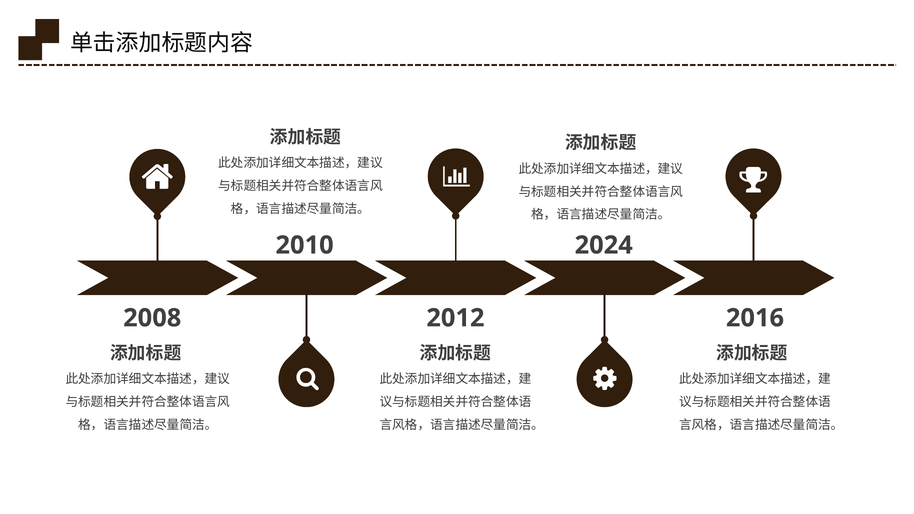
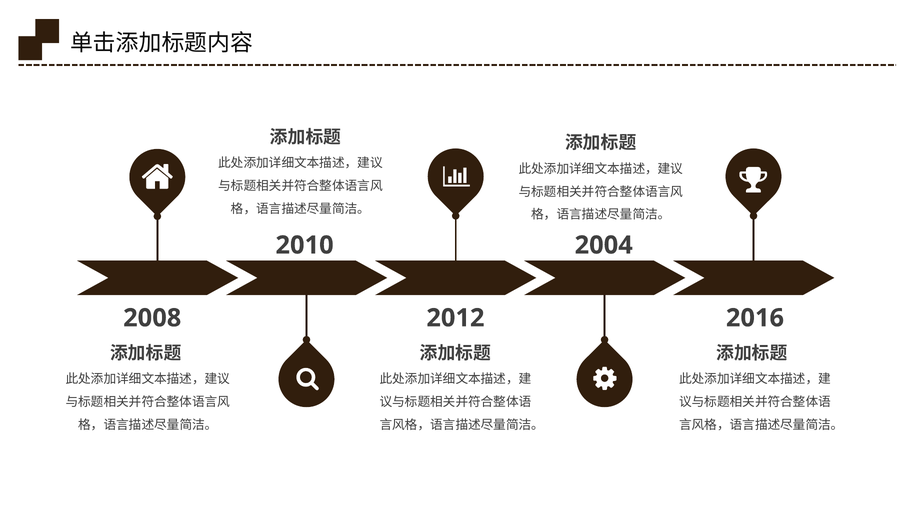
2024: 2024 -> 2004 (604, 245)
